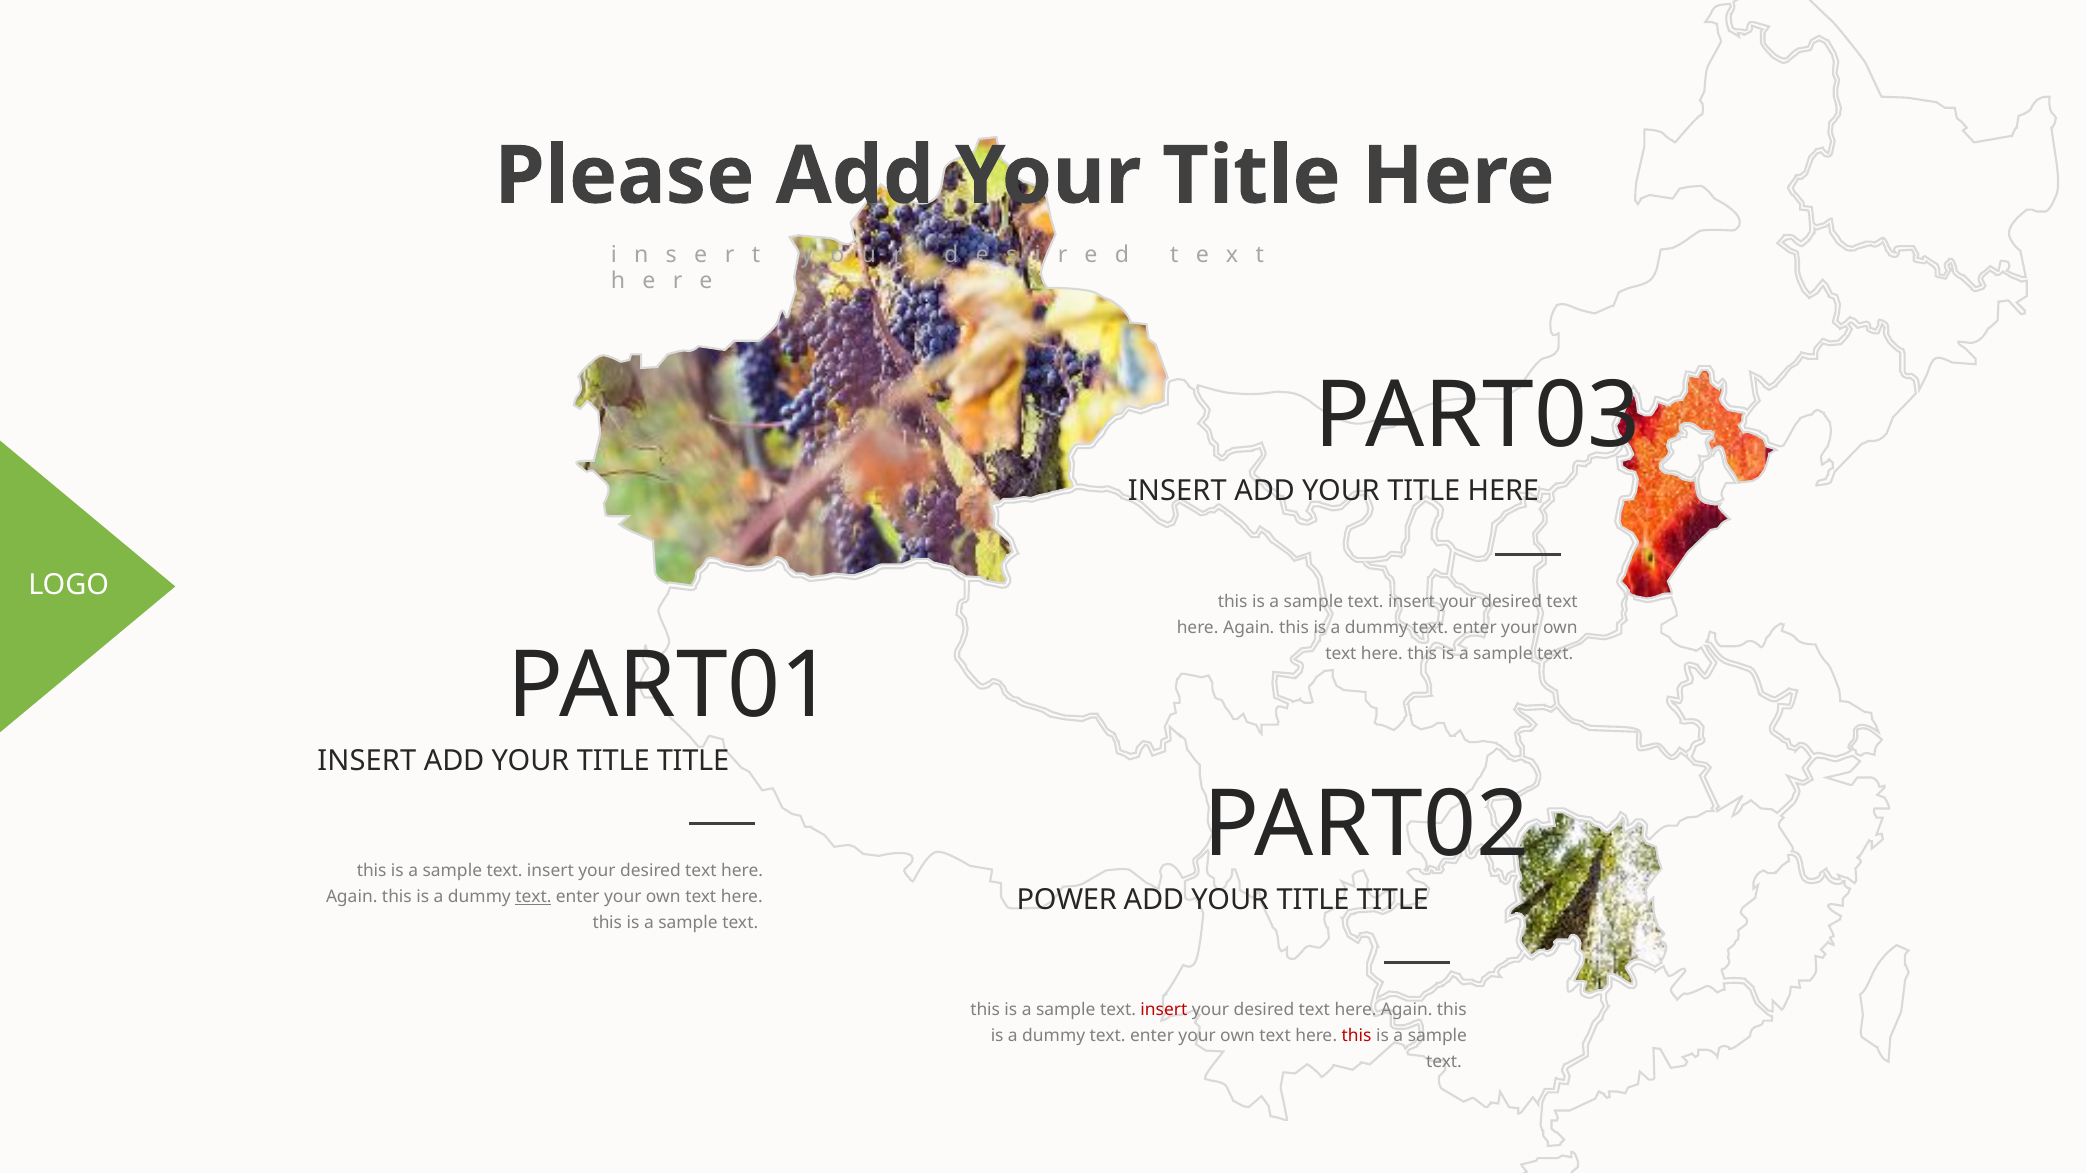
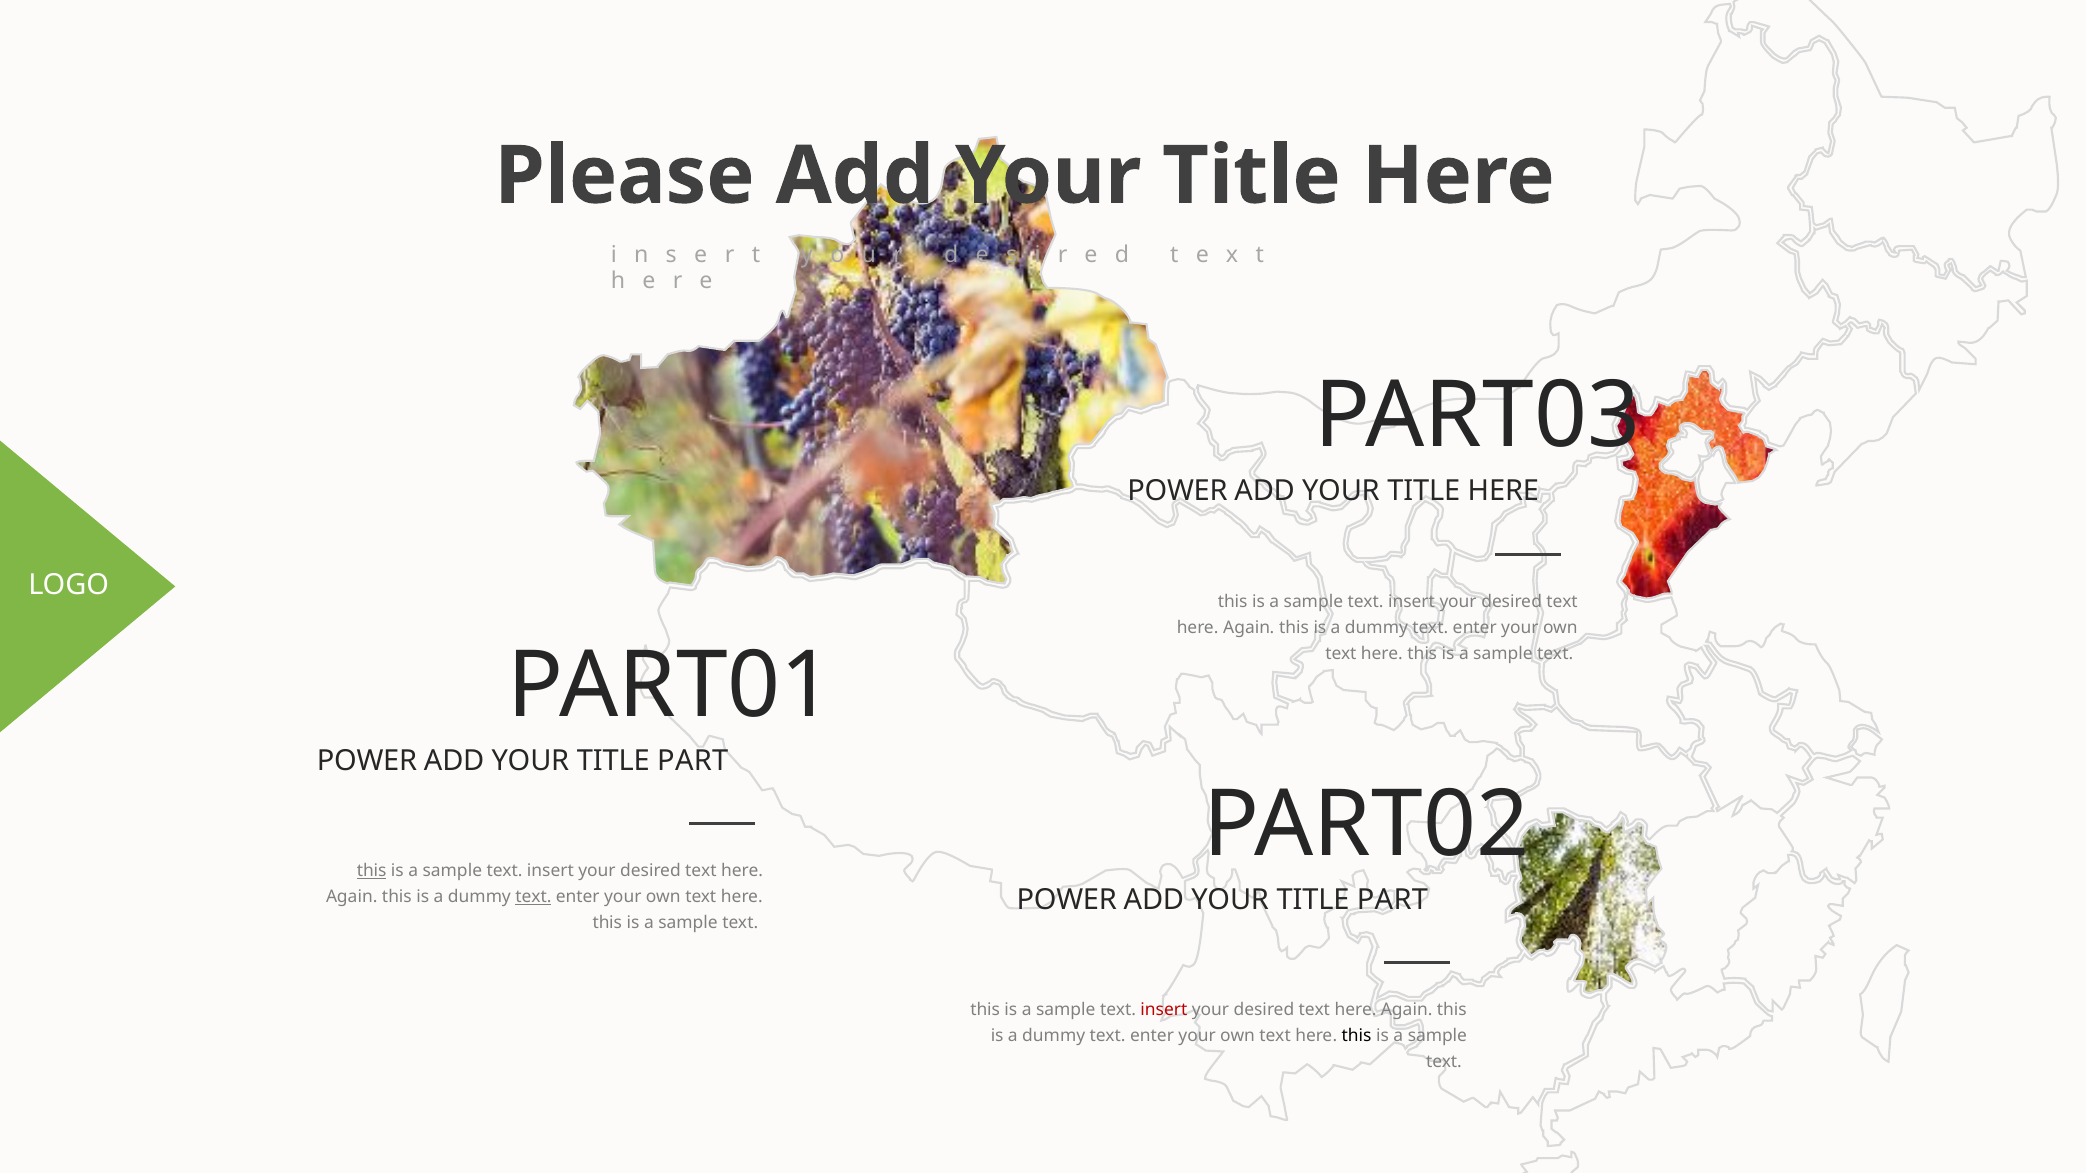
INSERT: INSERT -> POWER (1178, 491)
INSERT: INSERT -> POWER (367, 761)
TITLE: TITLE -> PART (693, 761)
this underline: none -> present (372, 871)
TITLE: TITLE -> PART (1392, 900)
this colour: red -> black (1357, 1036)
